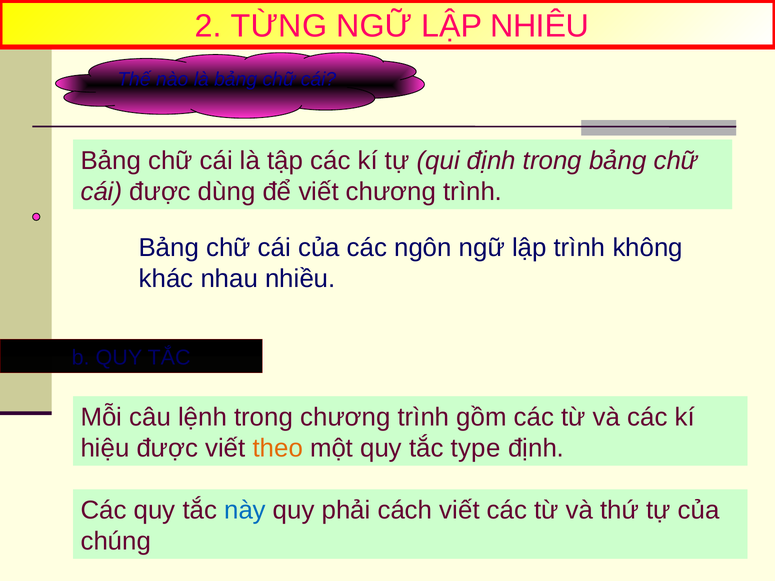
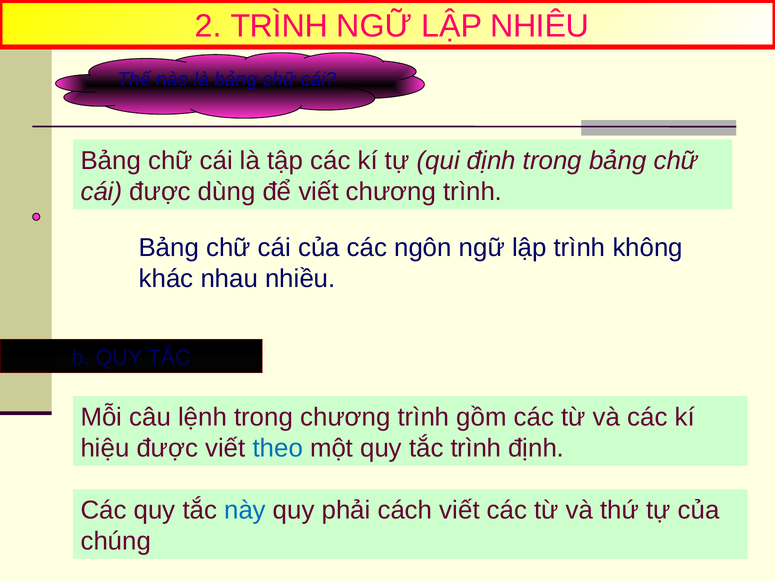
2 TỪNG: TỪNG -> TRÌNH (279, 26)
theo colour: orange -> blue (278, 448)
tắc type: type -> trình (476, 448)
